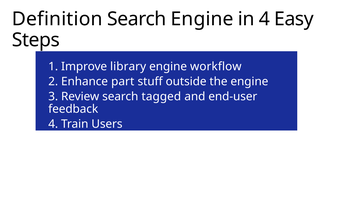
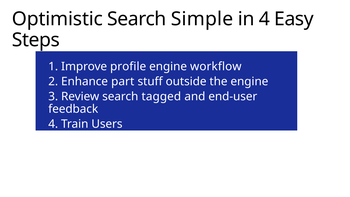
Definition: Definition -> Optimistic (57, 19)
Search Engine: Engine -> Simple (202, 19)
library: library -> profile (128, 67)
